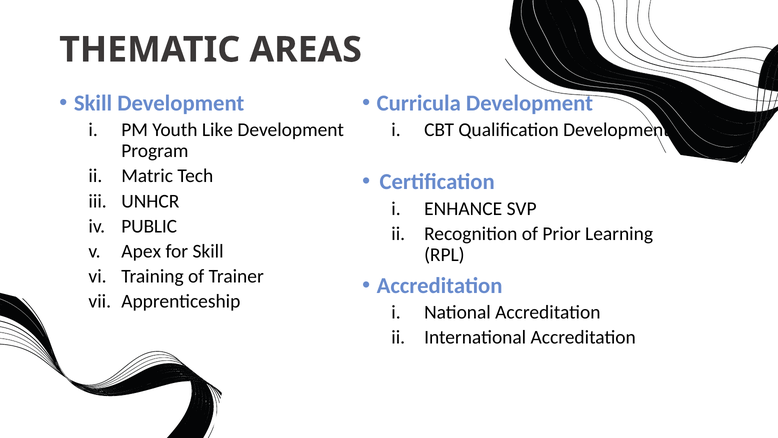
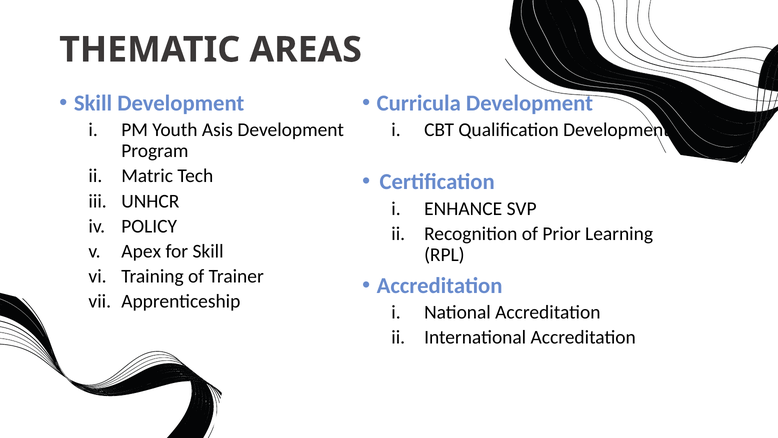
Like: Like -> Asis (217, 130)
PUBLIC: PUBLIC -> POLICY (149, 226)
